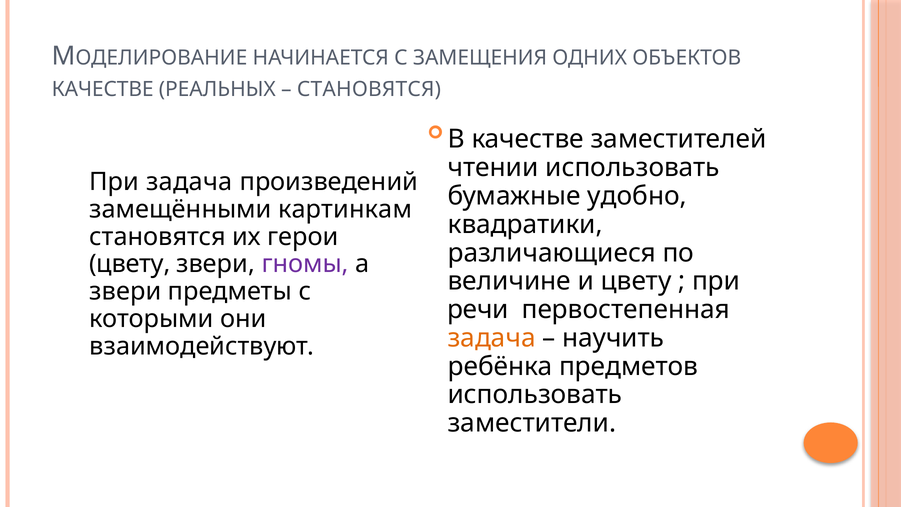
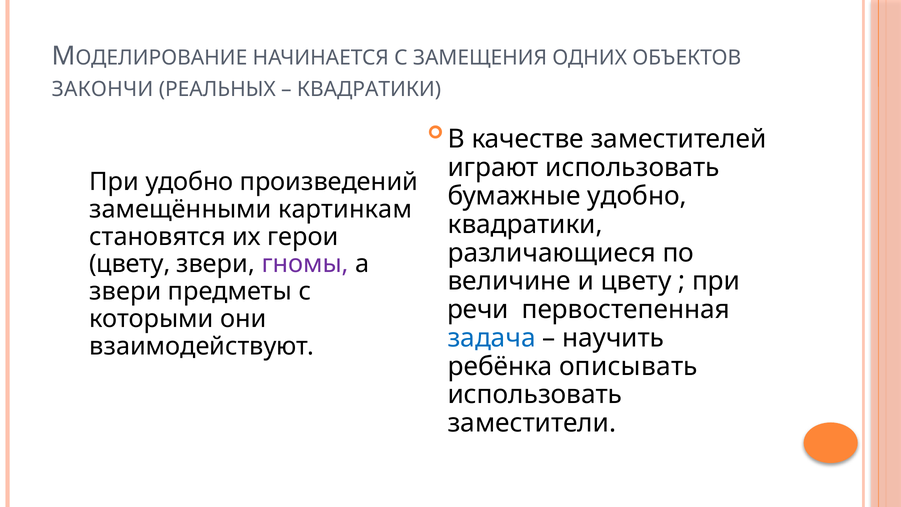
КАЧЕСТВЕ: КАЧЕСТВЕ -> ЗАКОНЧИ (102, 89)
СТАНОВЯТСЯ: СТАНОВЯТСЯ -> КВАДРАТИКИ (369, 89)
чтении: чтении -> играют (493, 168)
При задача: задача -> удобно (190, 182)
задача colour: orange -> blue (492, 338)
предметов: предметов -> описывать (628, 366)
